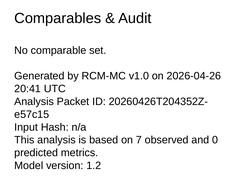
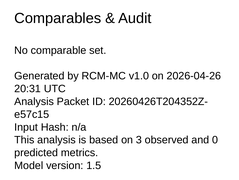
20:41: 20:41 -> 20:31 (28, 88)
7: 7 -> 3 (139, 139)
1.2: 1.2 -> 1.5 (94, 165)
